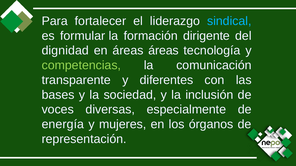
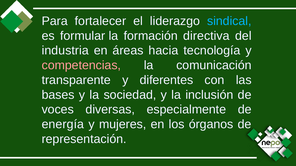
dirigente: dirigente -> directiva (206, 36)
dignidad: dignidad -> industria (65, 51)
áreas áreas: áreas -> hacia (163, 51)
competencias colour: light green -> pink (81, 65)
